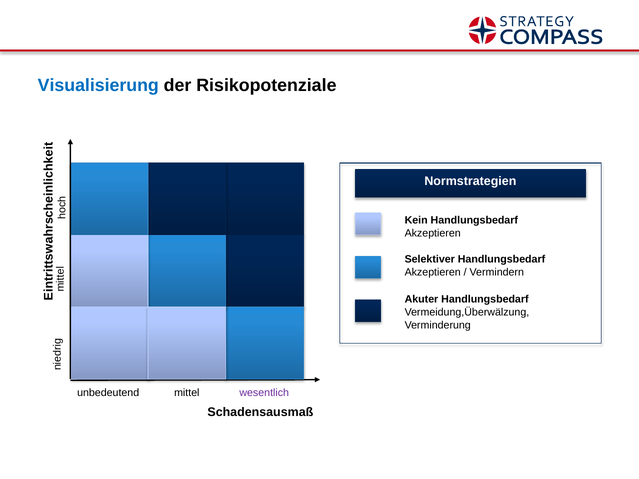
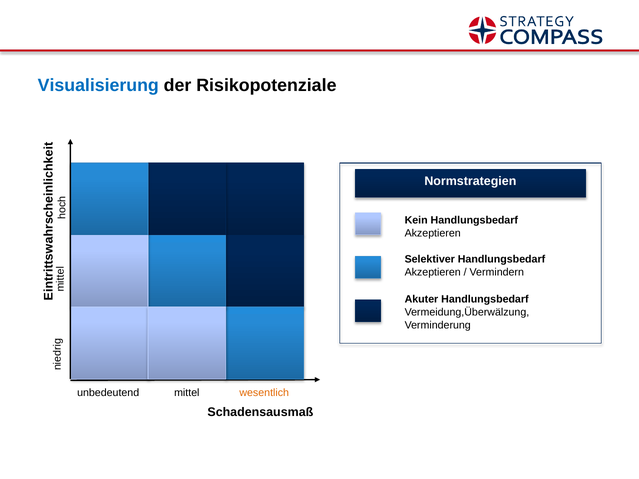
wesentlich colour: purple -> orange (264, 393)
